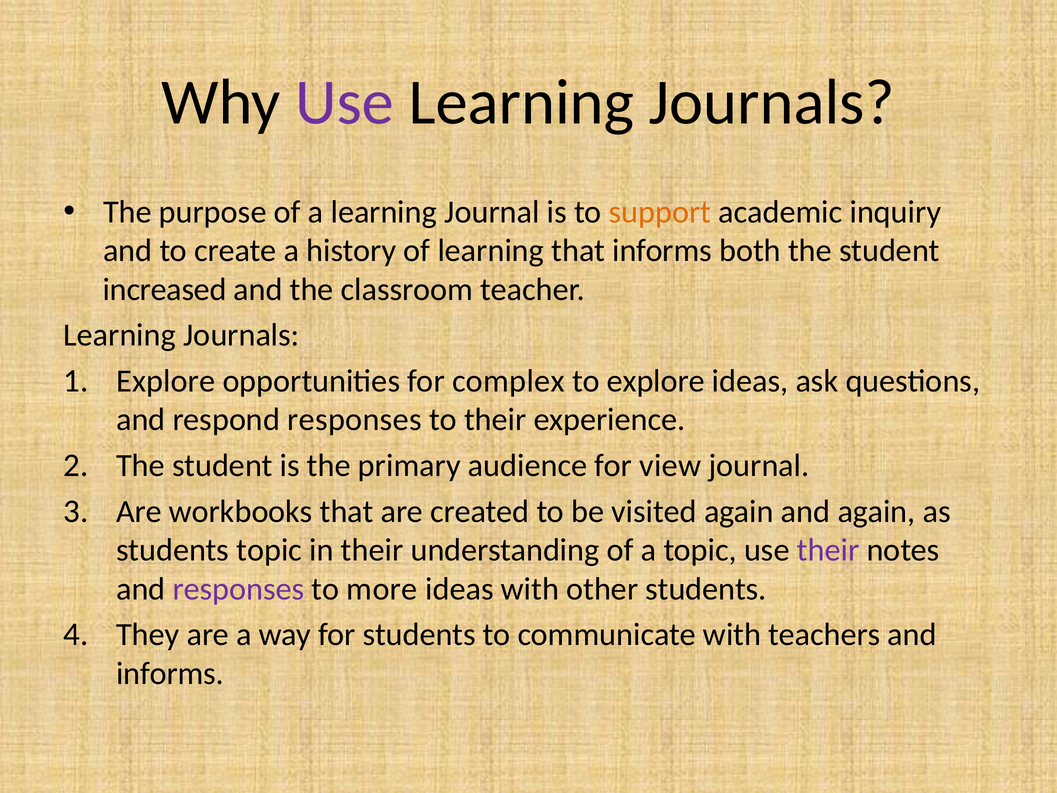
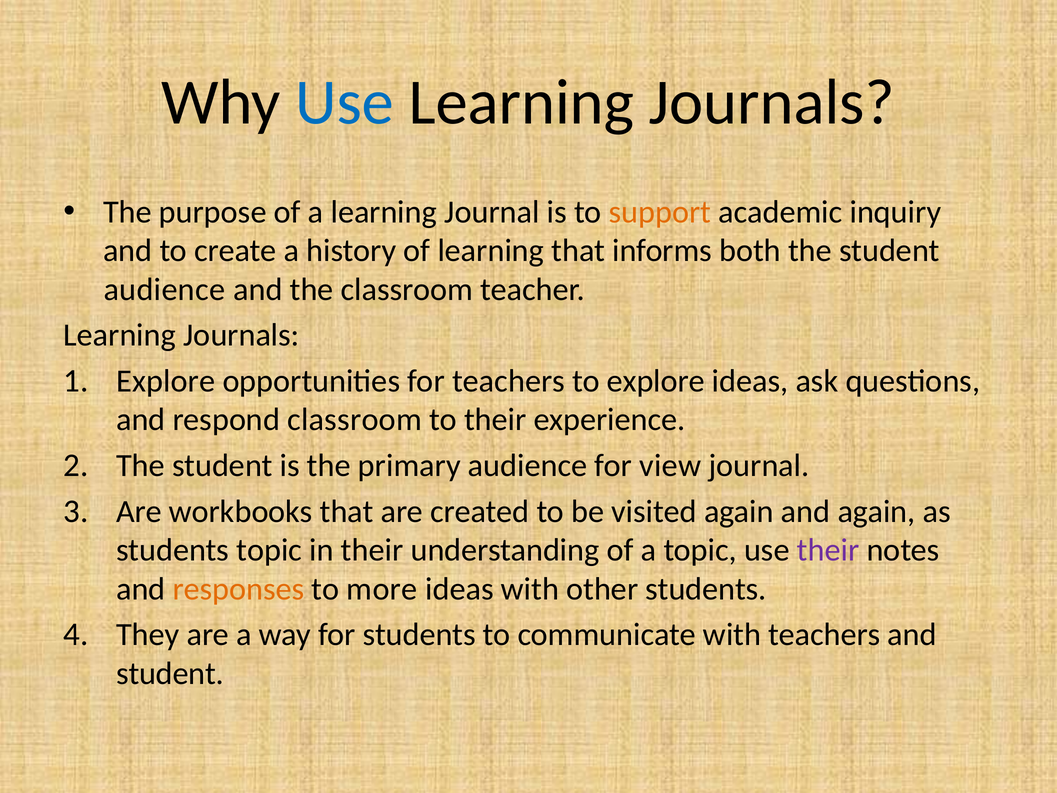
Use colour: purple -> blue (345, 102)
increased: increased -> audience (164, 289)
for complex: complex -> teachers (509, 381)
respond responses: responses -> classroom (355, 420)
responses colour: purple -> orange (239, 589)
informs: informs -> student (170, 673)
